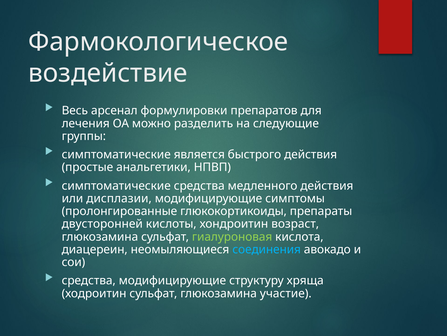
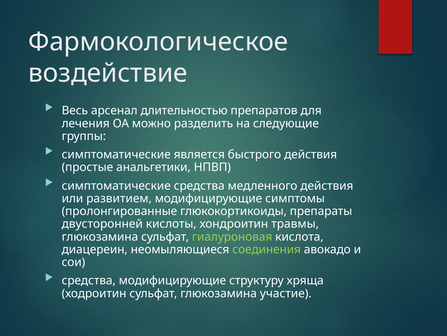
формулировки: формулировки -> длительностью (184, 110)
дисплазии: дисплазии -> развитием (119, 198)
возраст: возраст -> травмы (295, 224)
соединения colour: light blue -> light green (267, 249)
